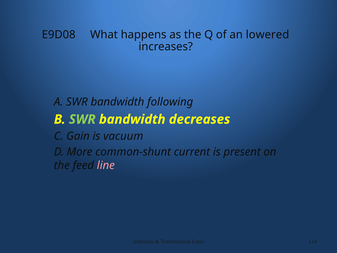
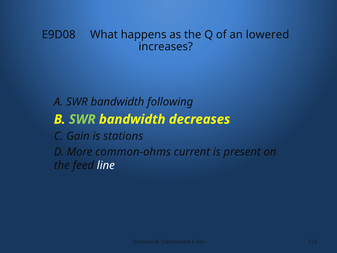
vacuum: vacuum -> stations (123, 136)
common-shunt: common-shunt -> common-ohms (133, 152)
line colour: pink -> white (106, 165)
